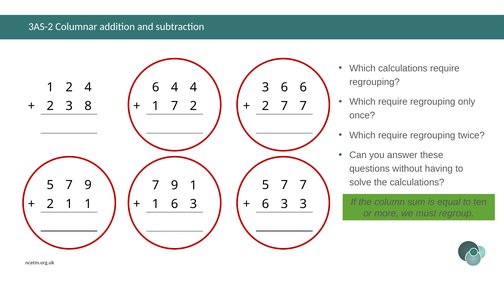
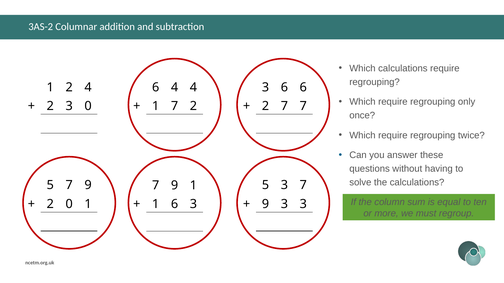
3 8: 8 -> 0 (88, 106)
7: 7 -> 3 (284, 185)
2 1: 1 -> 0 (69, 204)
6: 6 -> 9 (265, 204)
